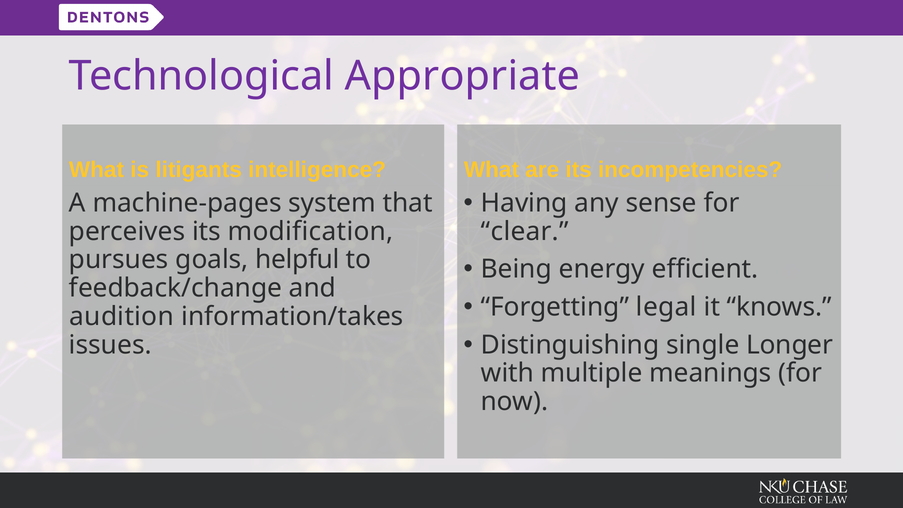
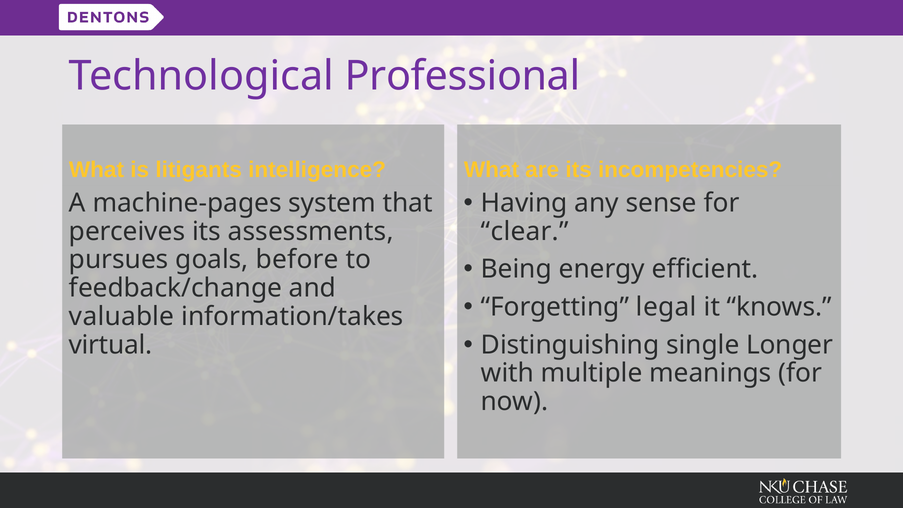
Appropriate: Appropriate -> Professional (463, 76)
modification: modification -> assessments (311, 231)
helpful: helpful -> before (297, 260)
audition: audition -> valuable (122, 317)
issues: issues -> virtual (111, 345)
